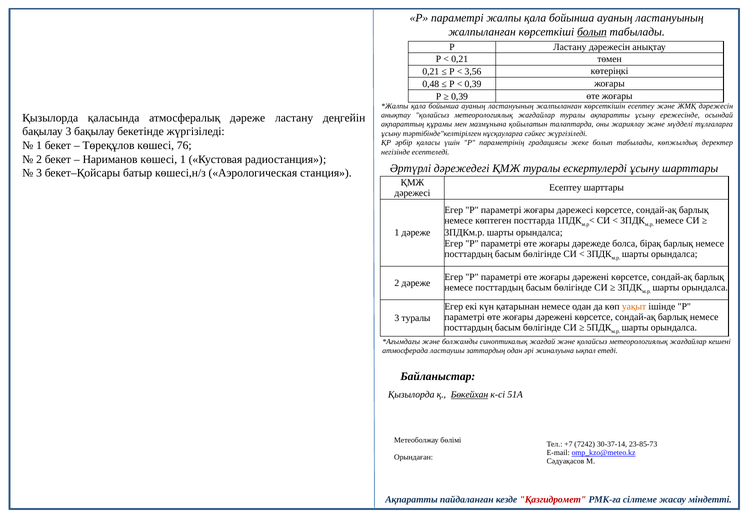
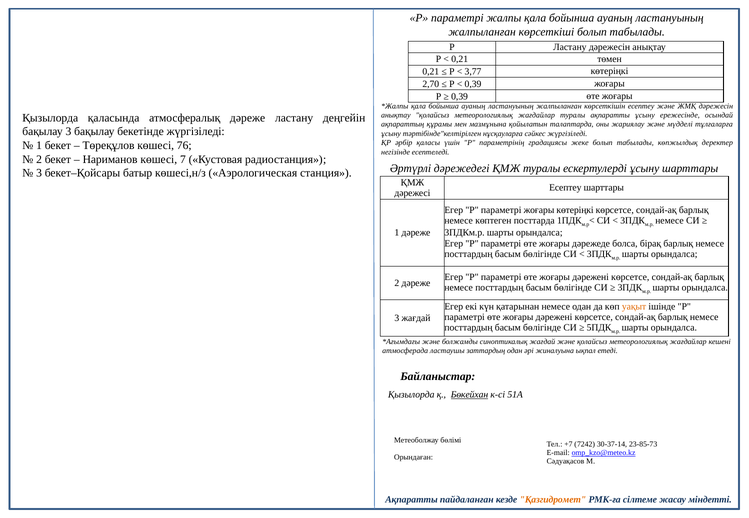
болып underline: present -> none (592, 32)
3,56: 3,56 -> 3,77 (473, 72)
0,48: 0,48 -> 2,70 (431, 84)
көшесі 1: 1 -> 7 (183, 159)
жоғары дәрежесі: дәрежесі -> көтеріңкі (575, 210)
3 туралы: туралы -> жағдай (416, 318)
Қазгидромет colour: red -> orange (553, 500)
